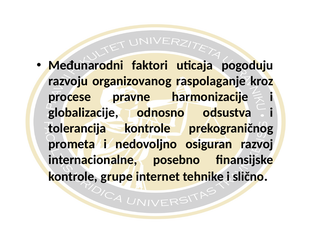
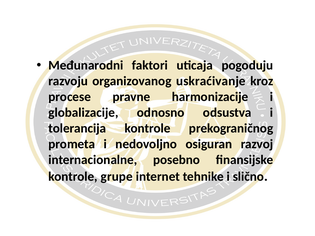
raspolaganje: raspolaganje -> uskraćivanje (211, 81)
